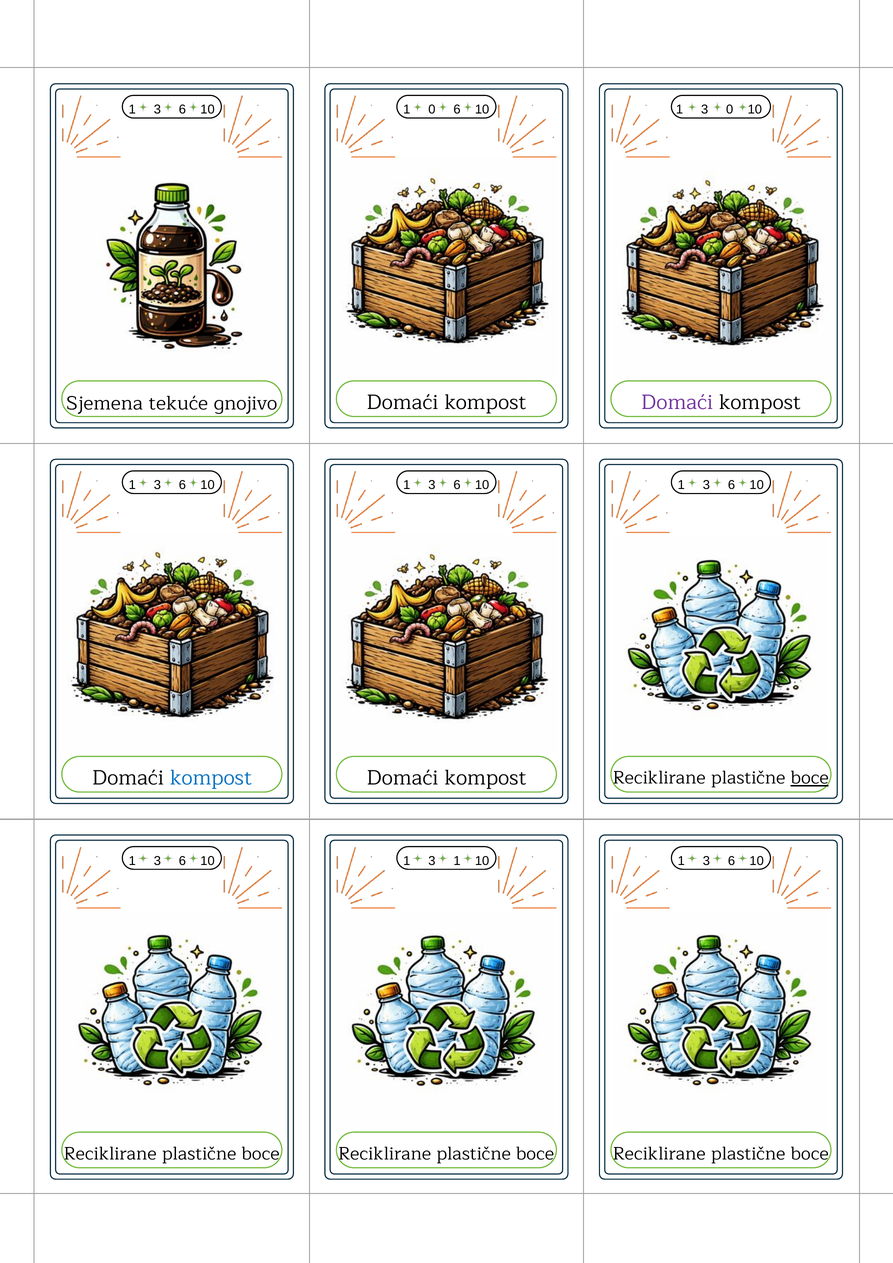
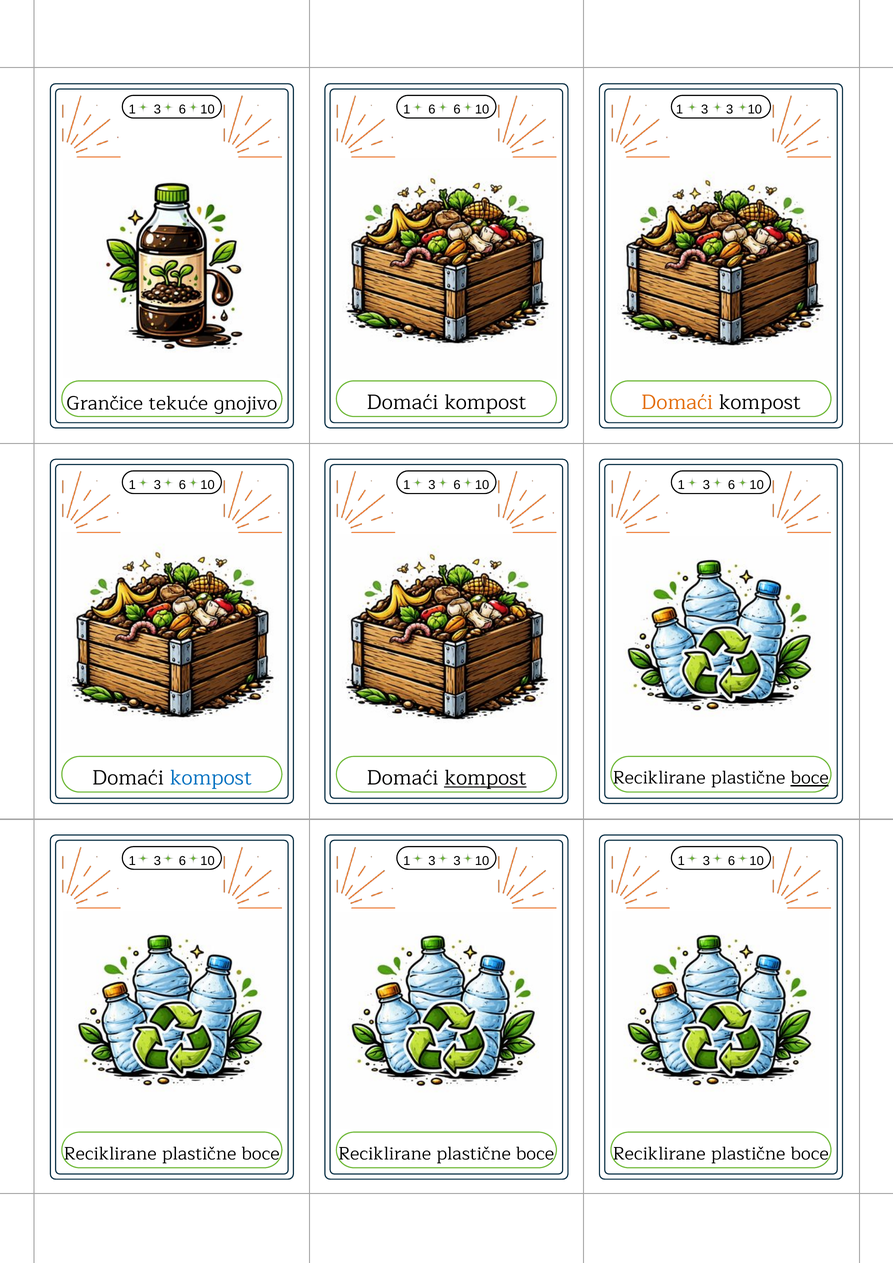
1 0: 0 -> 6 (432, 110)
0: 0 -> 3 (730, 110)
Domaći colour: purple -> orange (677, 403)
Sjemena: Sjemena -> Grančice (105, 403)
kompost underline: none -> present (485, 778)
1: 1 -> 3 (457, 861)
